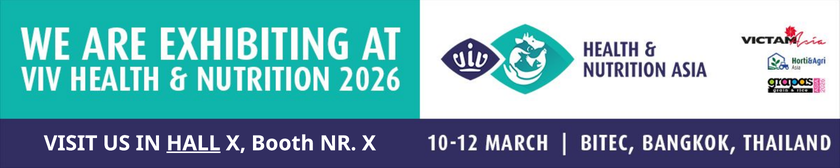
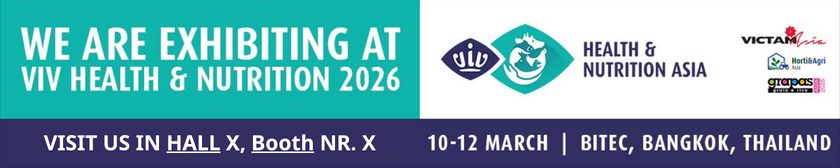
Booth underline: none -> present (283, 143)
